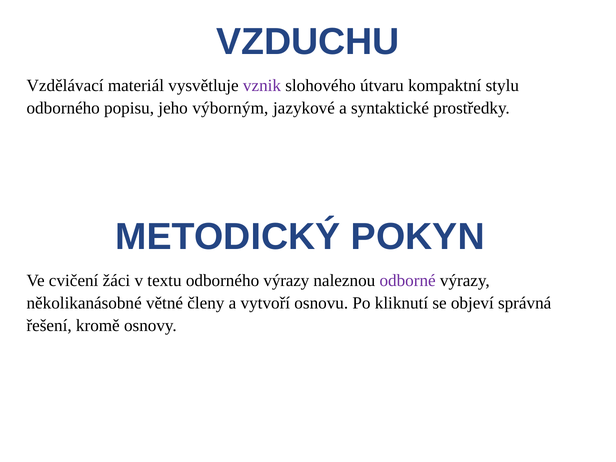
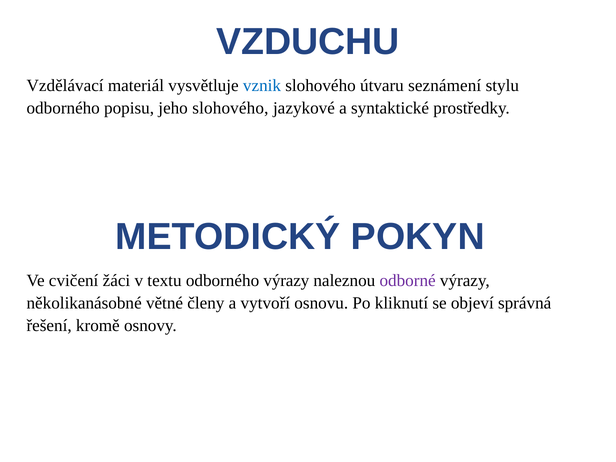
vznik colour: purple -> blue (262, 85)
kompaktní: kompaktní -> seznámení (445, 85)
jeho výborným: výborným -> slohového (230, 108)
